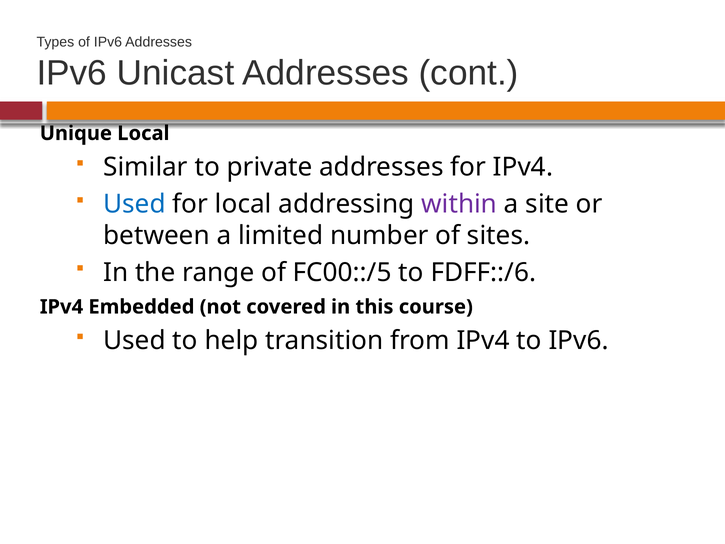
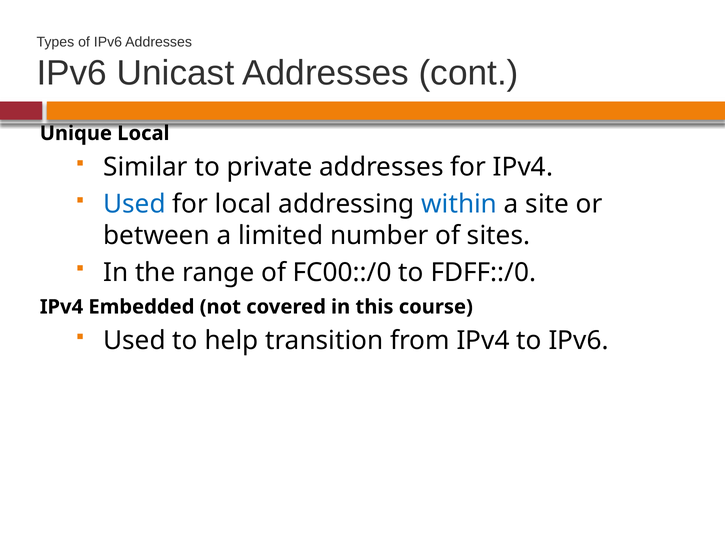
within colour: purple -> blue (459, 204)
FC00::/5: FC00::/5 -> FC00::/0 (342, 272)
FDFF::/6: FDFF::/6 -> FDFF::/0 (483, 272)
